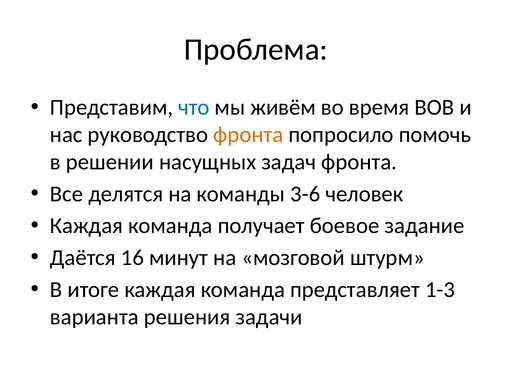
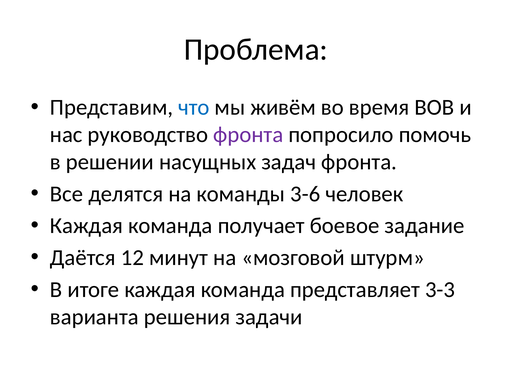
фронта colour: orange -> purple (248, 135)
16: 16 -> 12 (132, 258)
1-3: 1-3 -> 3-3 (440, 290)
